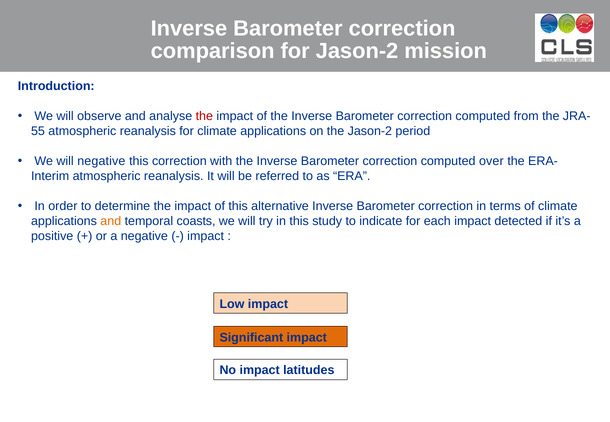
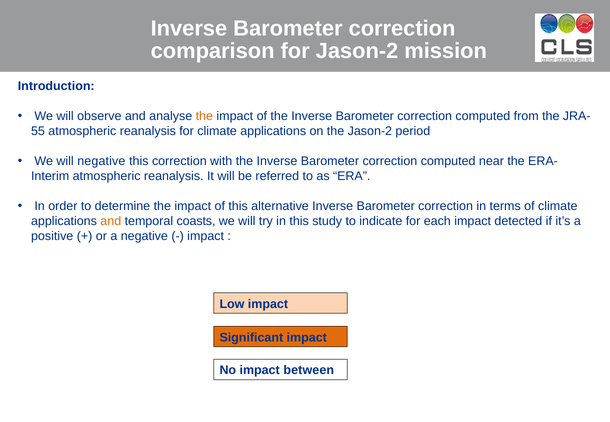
the colour: red -> orange (204, 116)
over: over -> near (491, 161)
latitudes: latitudes -> between (309, 371)
